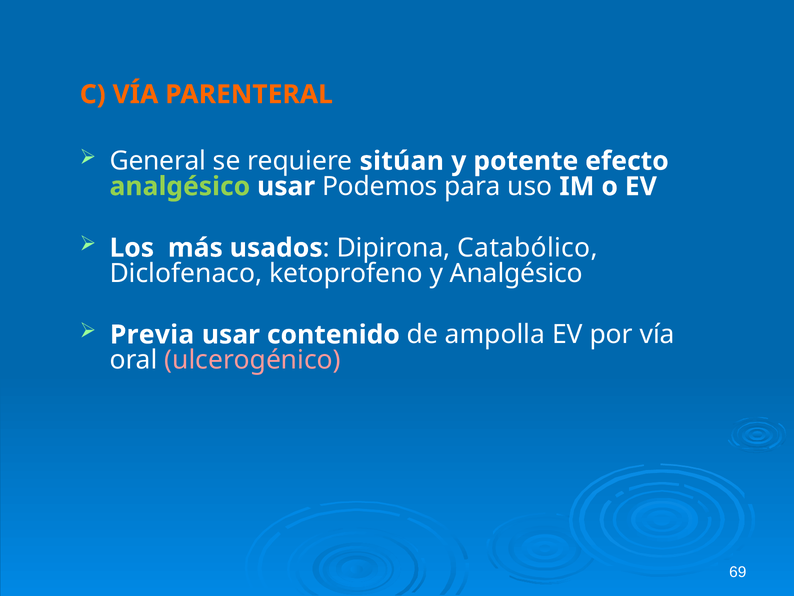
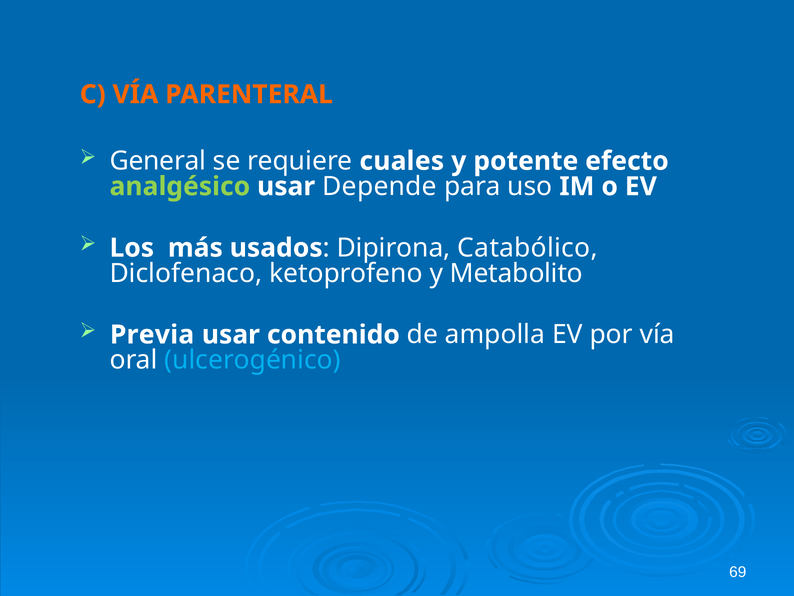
sitúan: sitúan -> cuales (402, 161)
Podemos: Podemos -> Depende (380, 186)
y Analgésico: Analgésico -> Metabolito (516, 273)
ulcerogénico colour: pink -> light blue (253, 360)
